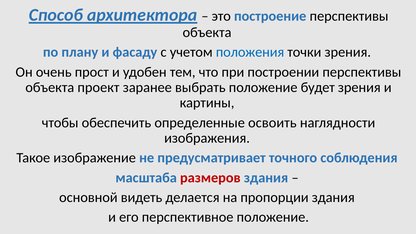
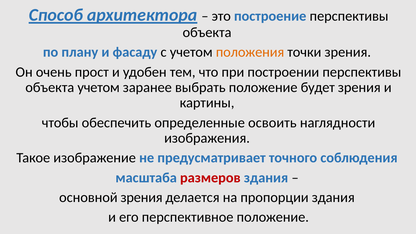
положения colour: blue -> orange (250, 52)
объекта проект: проект -> учетом (99, 87)
основной видеть: видеть -> зрения (142, 197)
